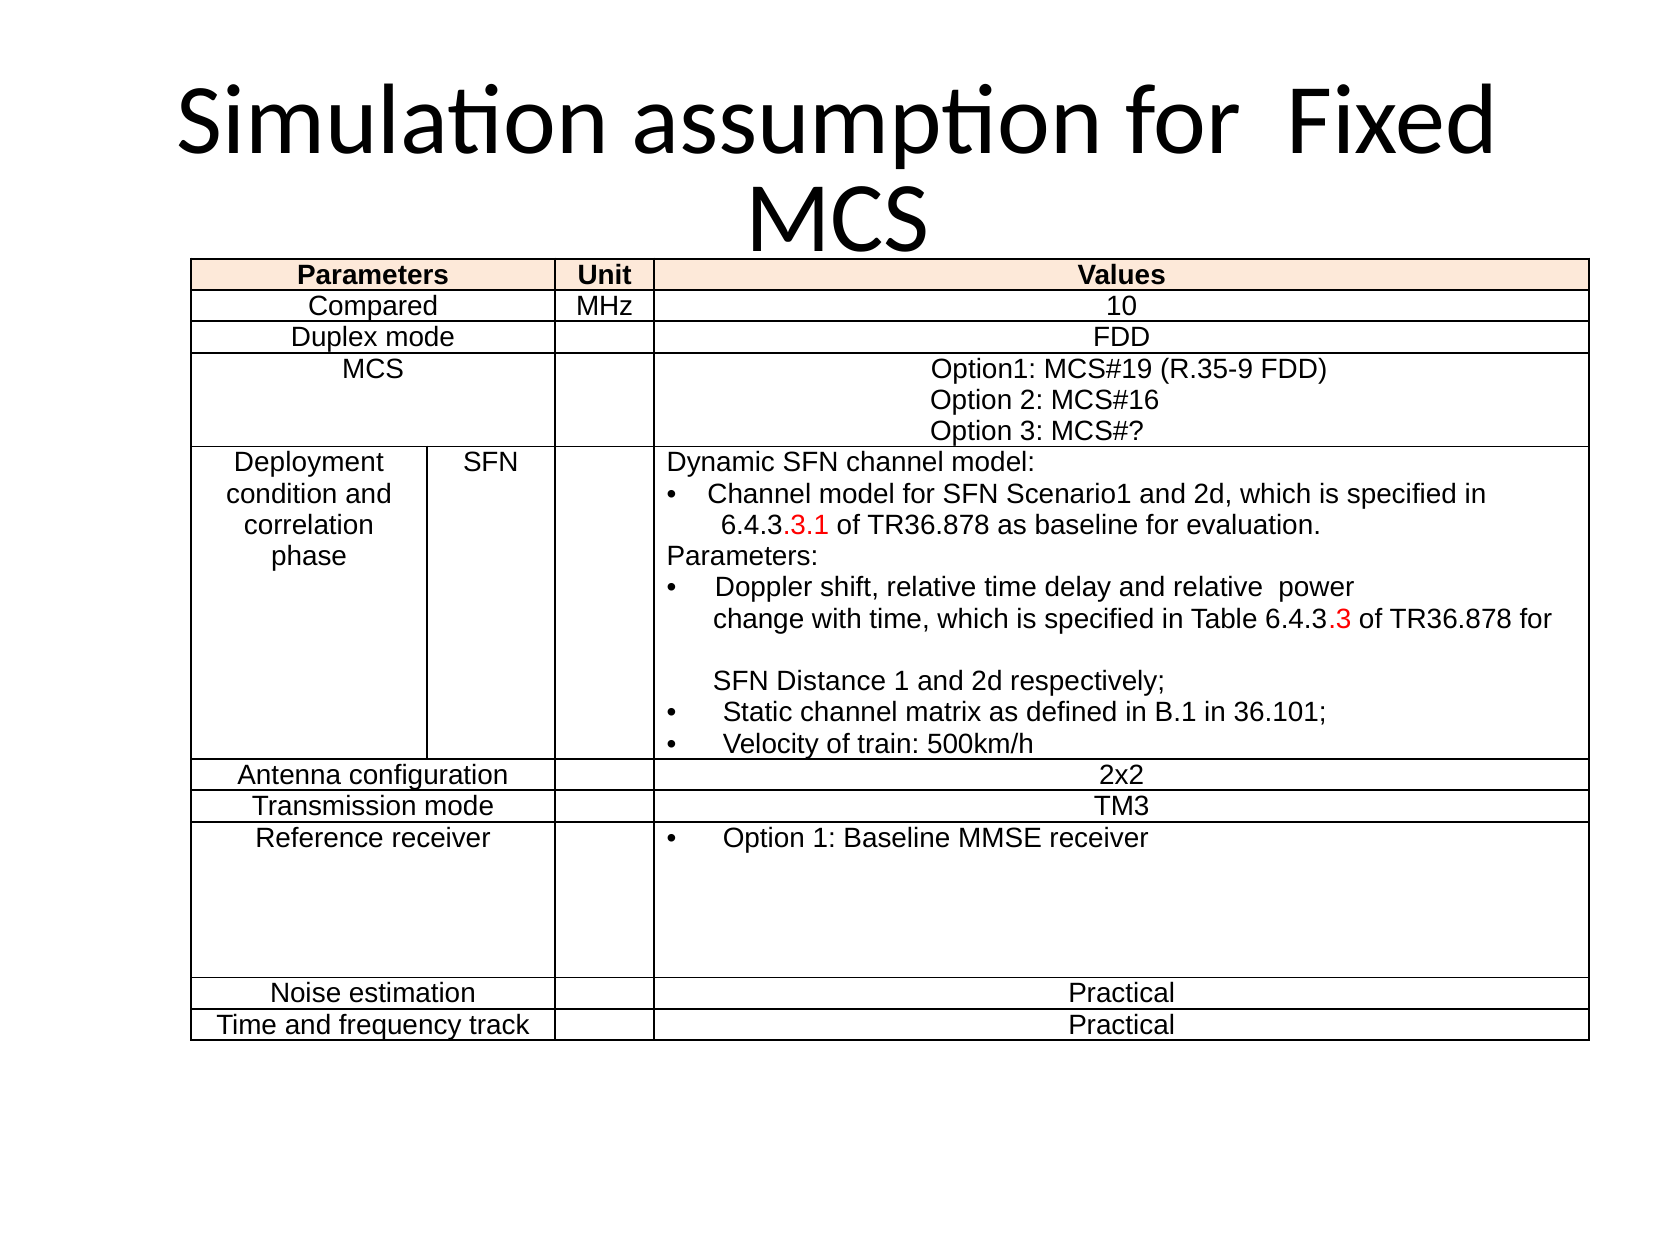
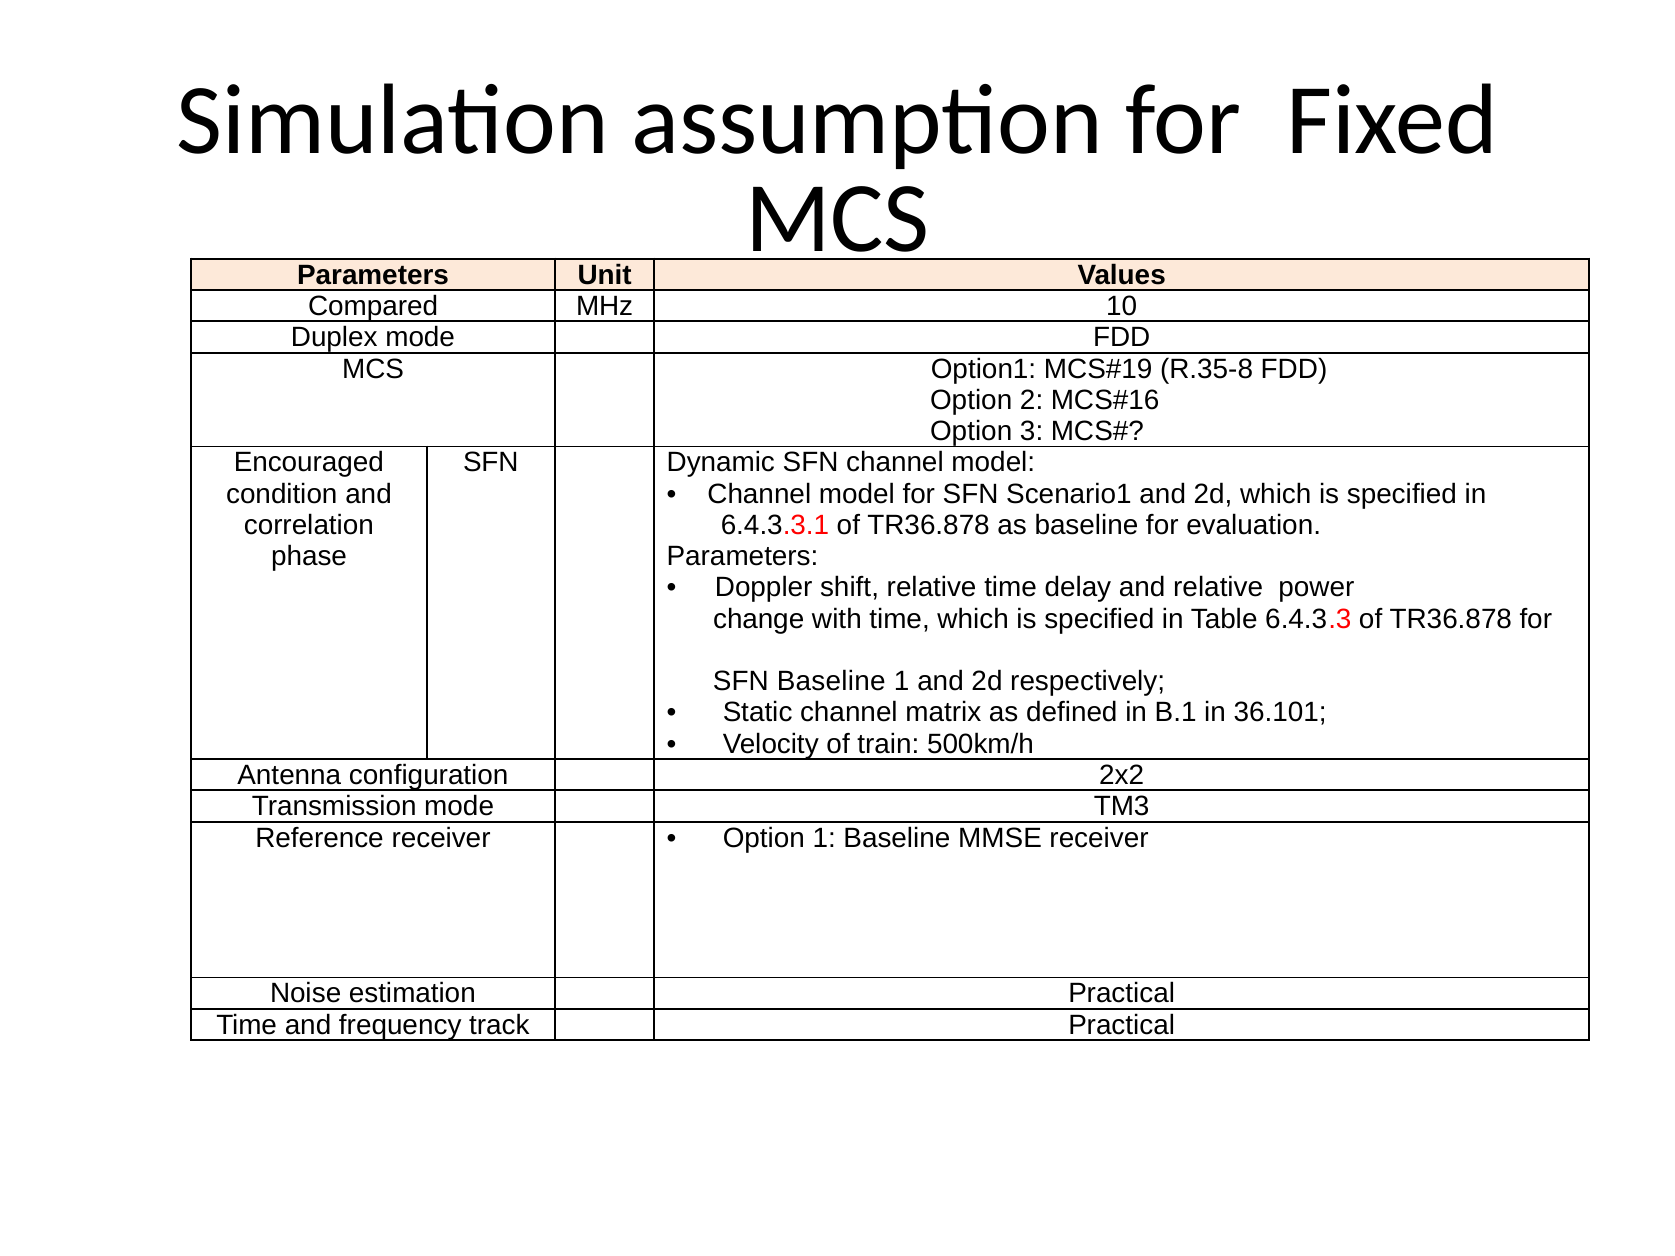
R.35-9: R.35-9 -> R.35-8 (1207, 369)
Deployment: Deployment -> Encouraged (309, 463)
SFN Distance: Distance -> Baseline (831, 682)
